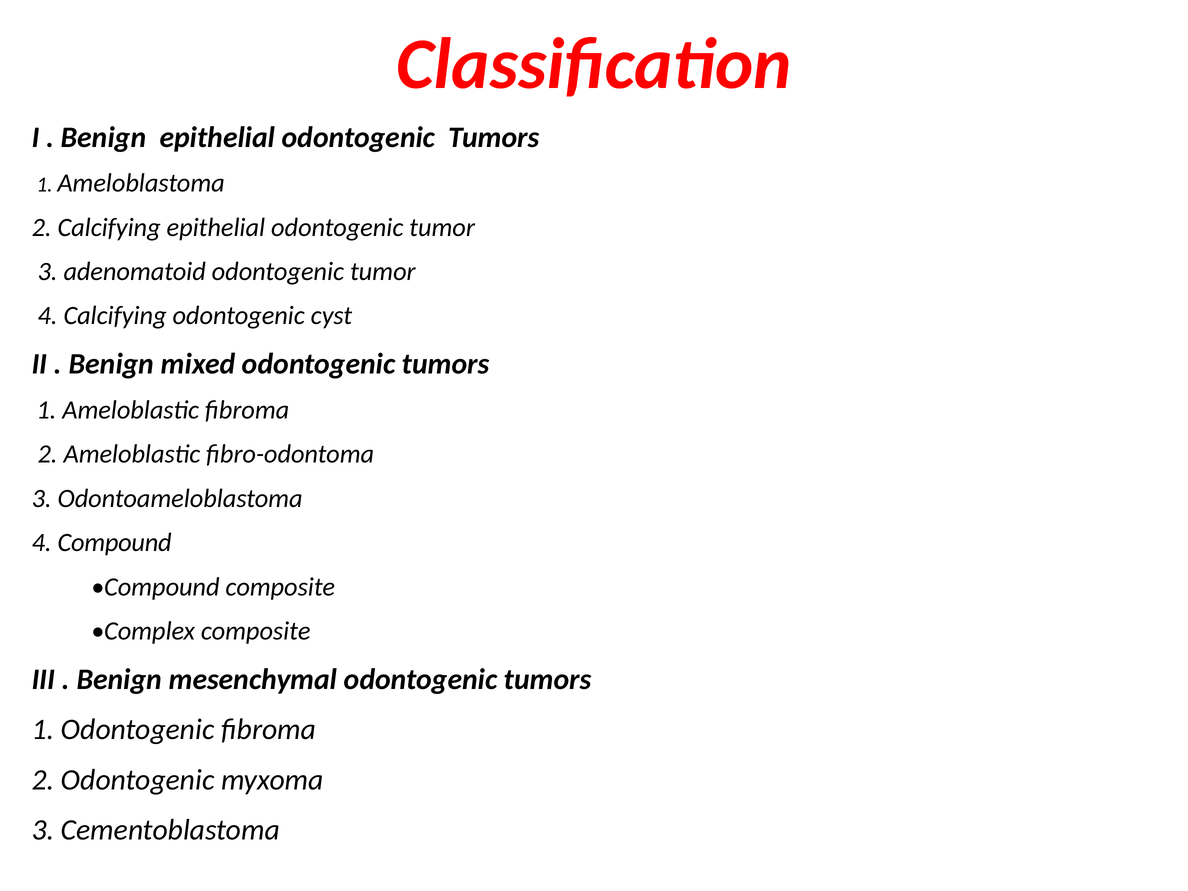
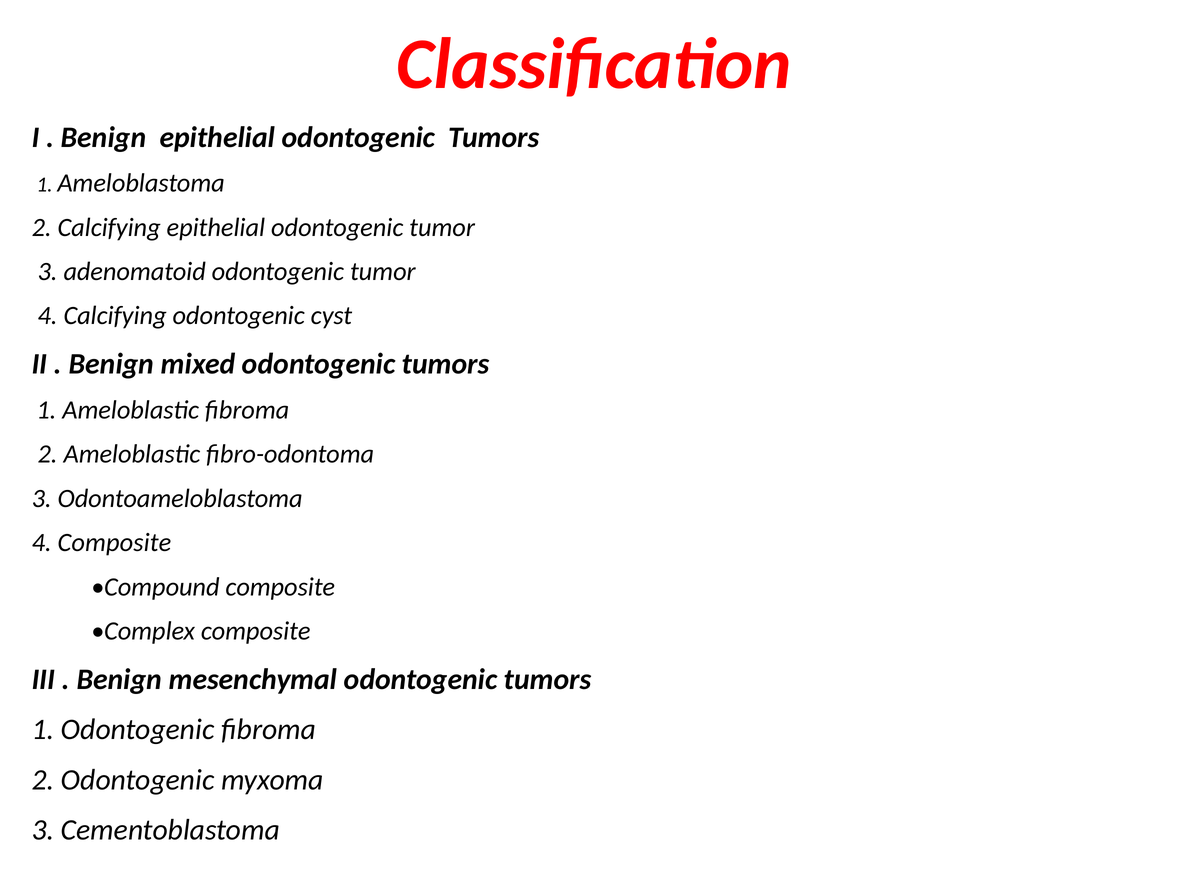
4 Compound: Compound -> Composite (114, 543)
